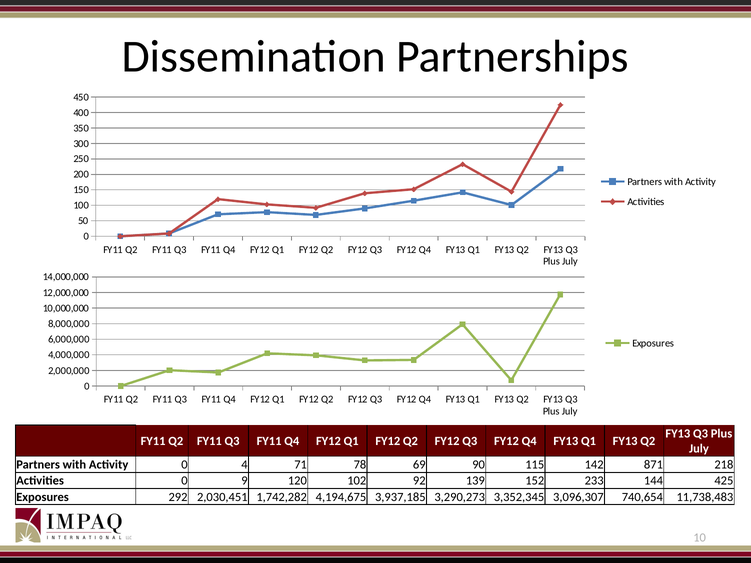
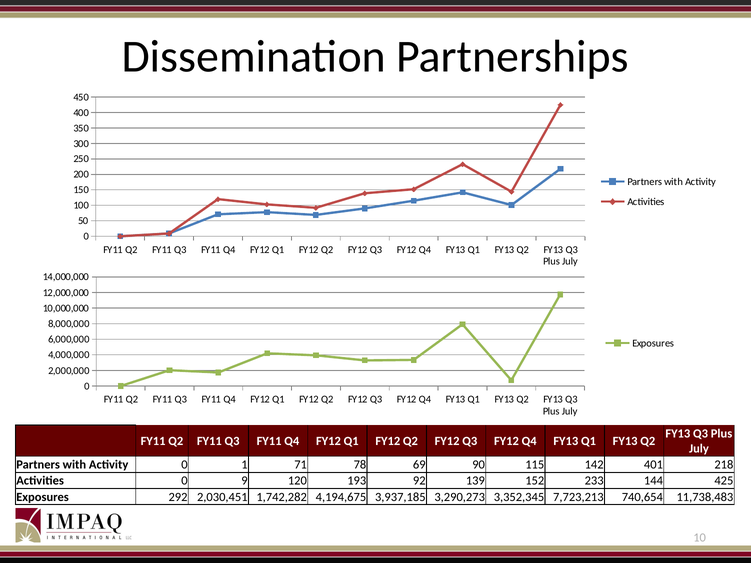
4: 4 -> 1 (245, 465)
871: 871 -> 401 (653, 465)
102: 102 -> 193 (357, 481)
3,096,307: 3,096,307 -> 7,723,213 (578, 497)
